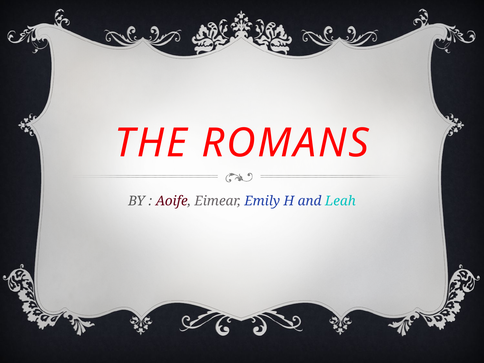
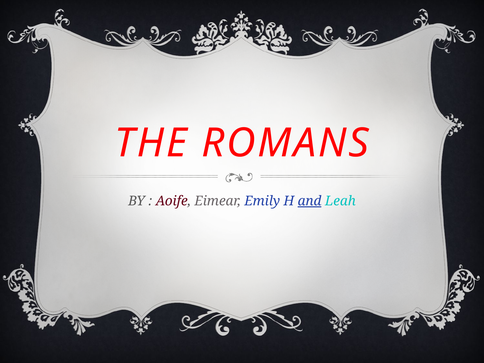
and underline: none -> present (310, 201)
